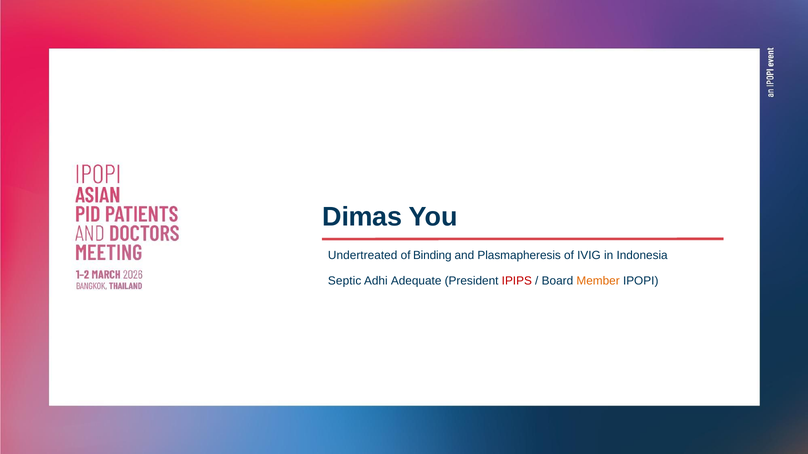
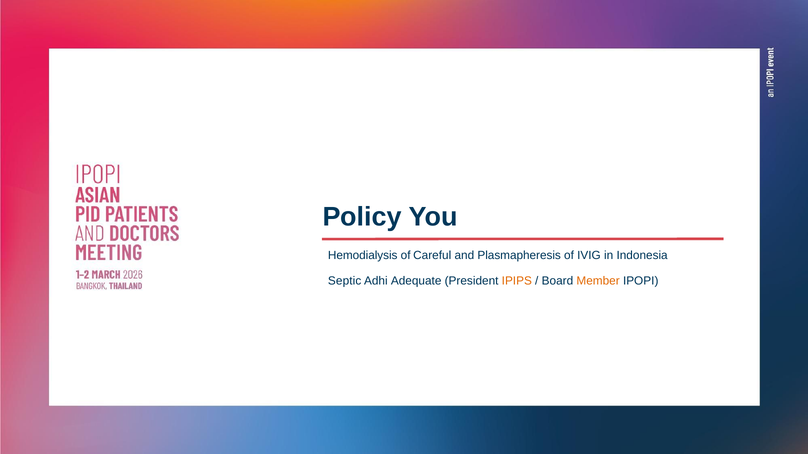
Dimas: Dimas -> Policy (362, 217)
Undertreated: Undertreated -> Hemodialysis (363, 256)
Binding: Binding -> Careful (432, 256)
IPIPS colour: red -> orange (517, 281)
